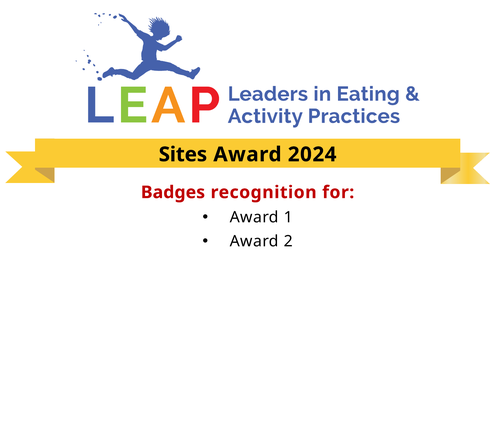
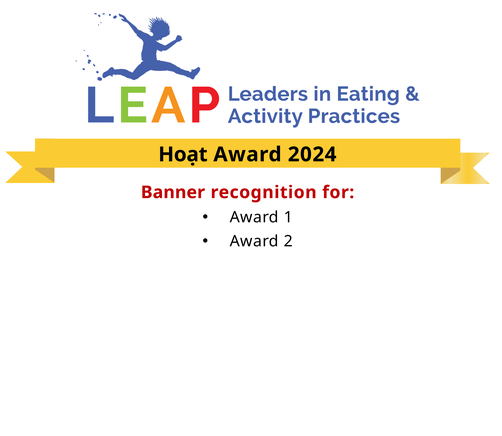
Sites: Sites -> Hoạt (183, 155)
Badges: Badges -> Banner (173, 193)
